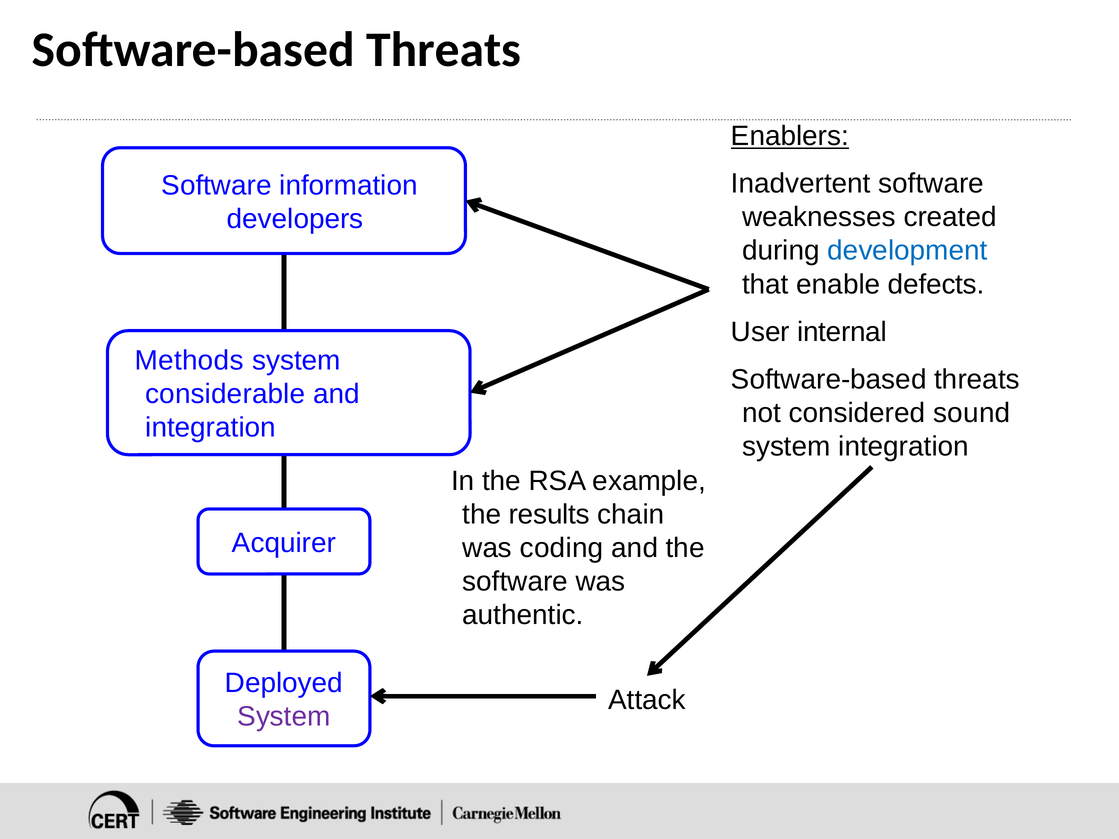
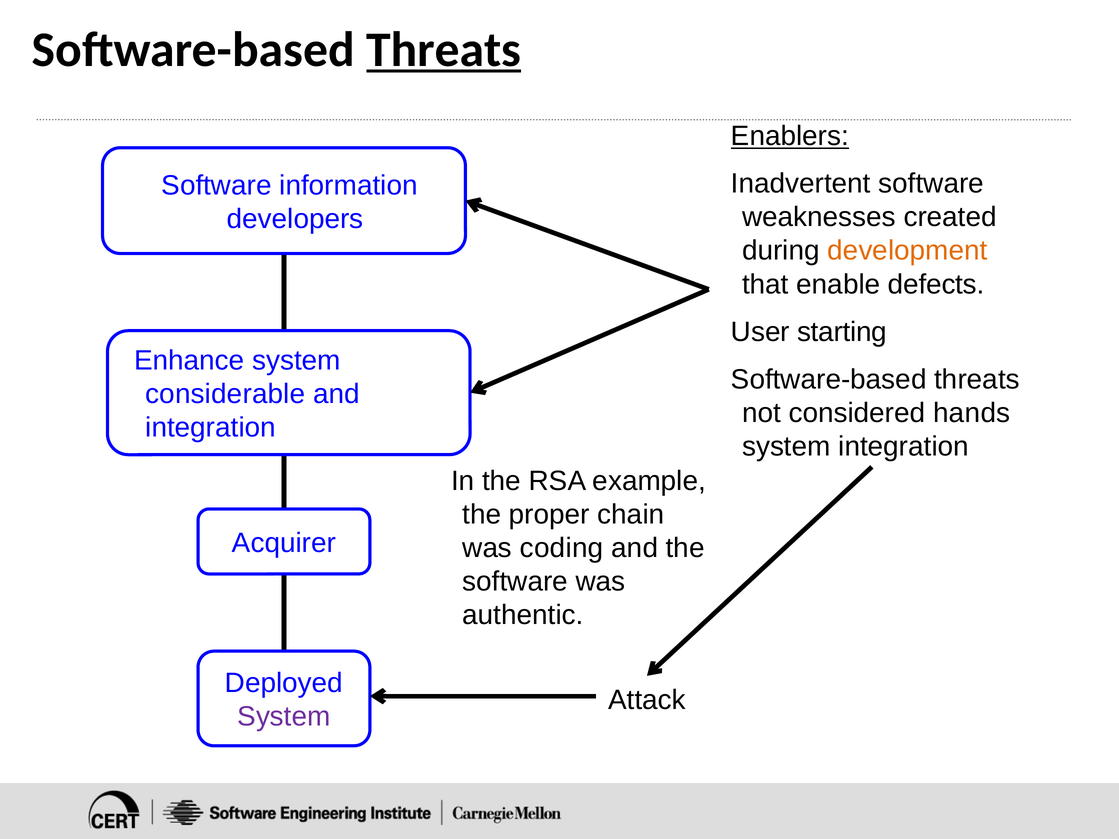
Threats underline: none -> present (444, 50)
development colour: blue -> orange (907, 251)
internal: internal -> starting (842, 332)
Methods: Methods -> Enhance (189, 361)
sound: sound -> hands (972, 413)
results: results -> proper (549, 514)
